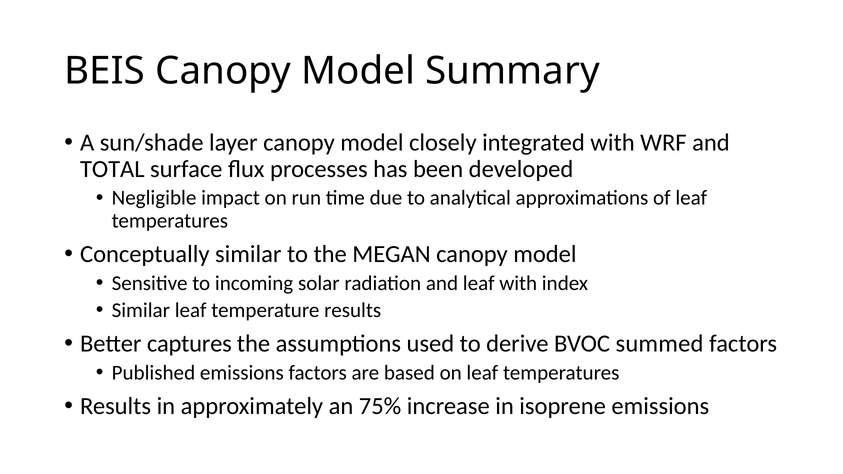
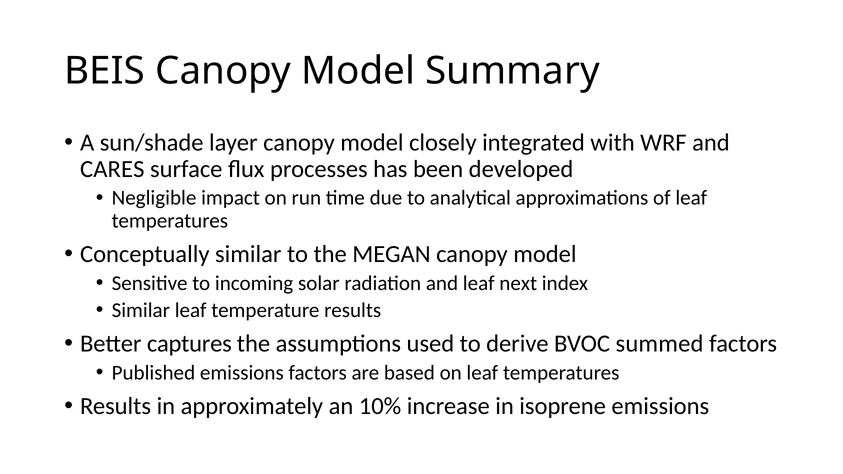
TOTAL: TOTAL -> CARES (112, 169)
leaf with: with -> next (518, 283)
75%: 75% -> 10% (380, 406)
